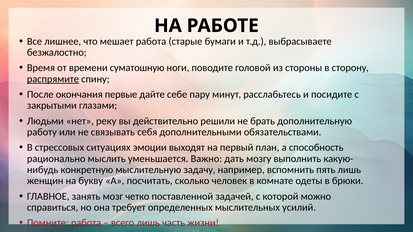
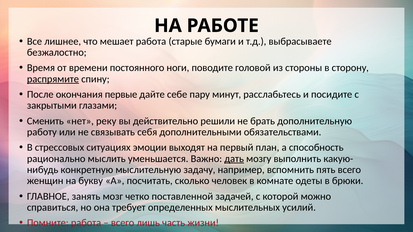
суматошную: суматошную -> постоянного (137, 68)
Людьми: Людьми -> Сменить (45, 121)
дать underline: none -> present (234, 159)
пять лишь: лишь -> всего (349, 170)
